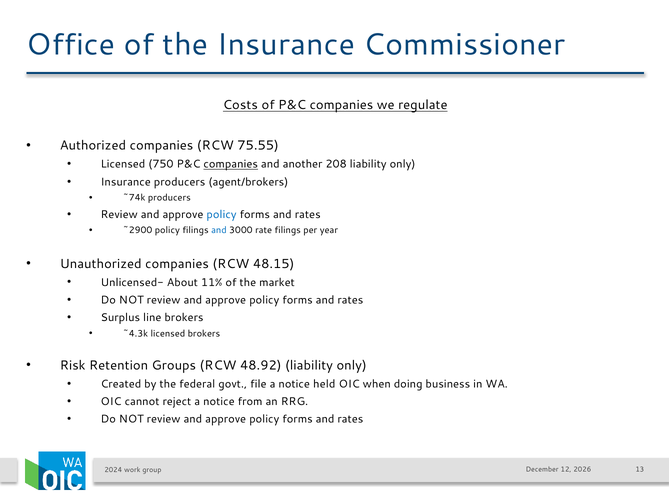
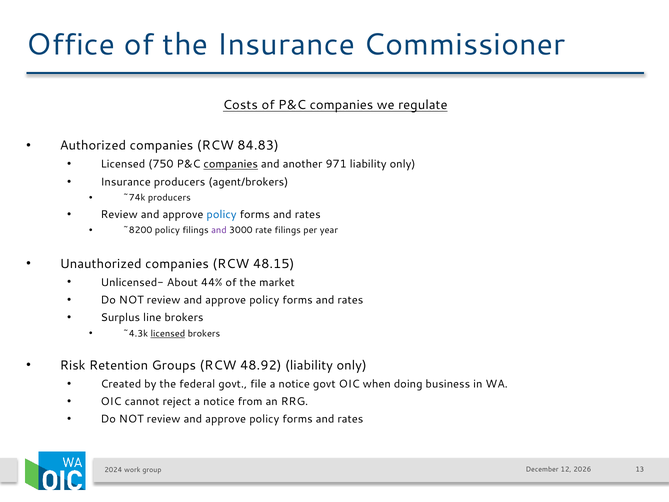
75.55: 75.55 -> 84.83 (258, 146)
208: 208 -> 971 (336, 164)
~2900: ~2900 -> ~8200 (137, 230)
and colour: blue -> purple (219, 230)
11%: 11% -> 44% (212, 282)
licensed underline: none -> present (168, 333)
notice held: held -> govt (324, 384)
